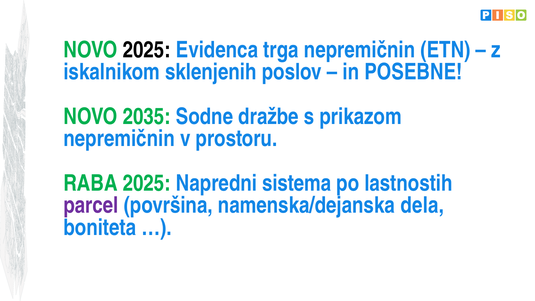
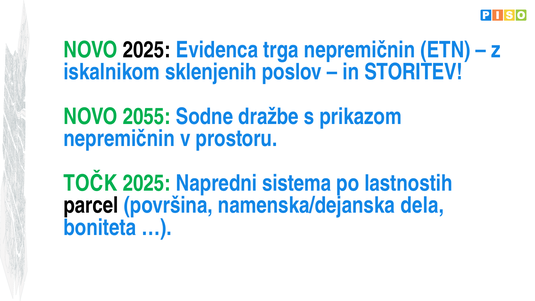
POSEBNE: POSEBNE -> STORITEV (414, 72)
2035: 2035 -> 2055 (147, 117)
RABA: RABA -> TOČK (90, 183)
parcel colour: purple -> black (91, 205)
